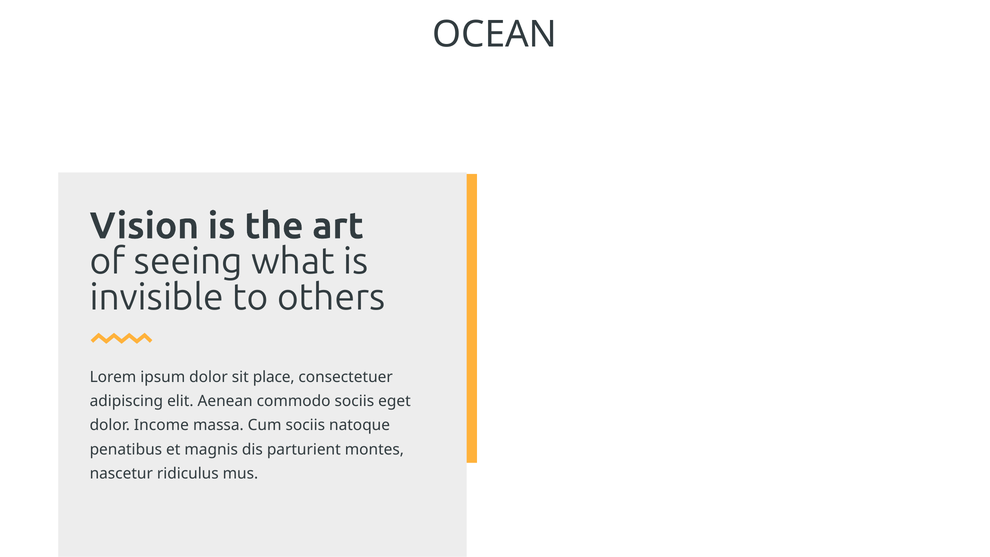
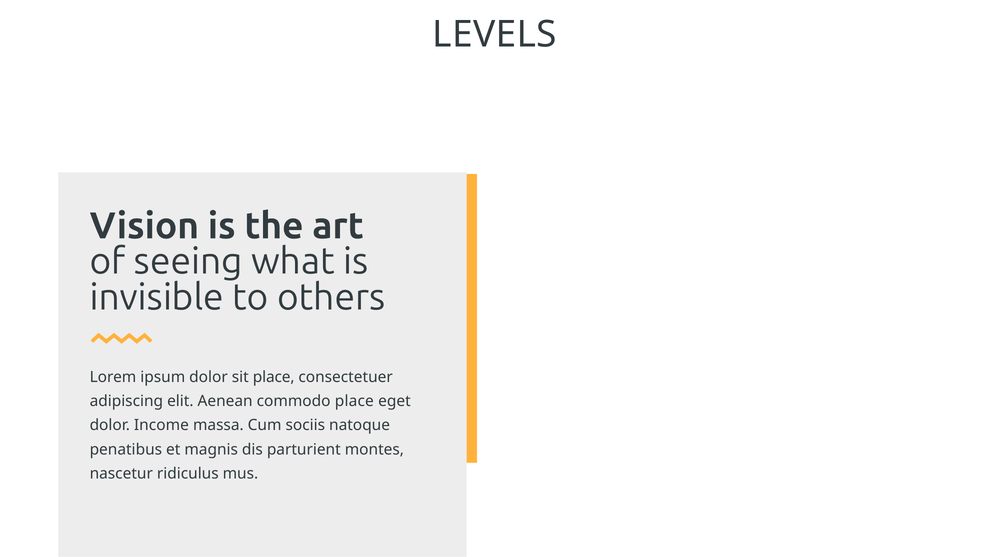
OCEAN: OCEAN -> LEVELS (495, 34)
commodo sociis: sociis -> place (354, 401)
